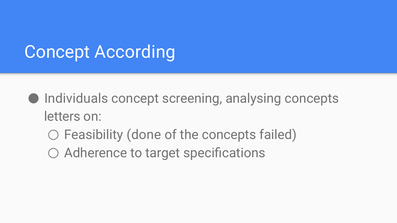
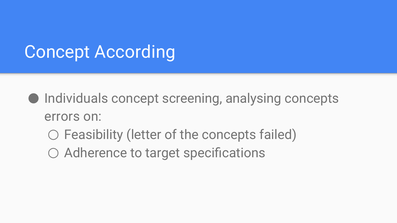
letters: letters -> errors (62, 117)
done: done -> letter (144, 135)
